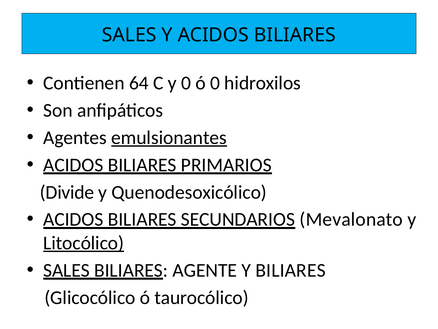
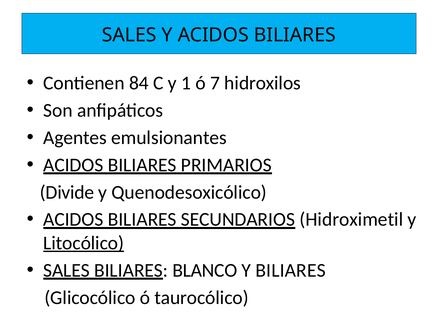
64: 64 -> 84 (139, 83)
y 0: 0 -> 1 (186, 83)
ó 0: 0 -> 7 (215, 83)
emulsionantes underline: present -> none (169, 137)
Mevalonato: Mevalonato -> Hidroximetil (351, 219)
AGENTE: AGENTE -> BLANCO (205, 270)
